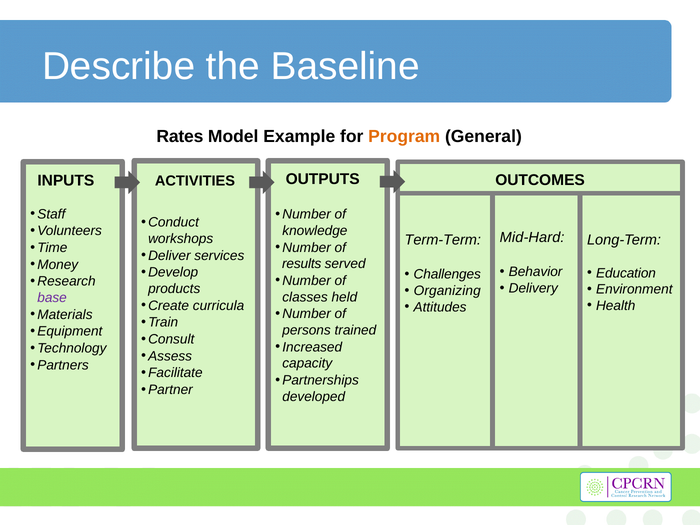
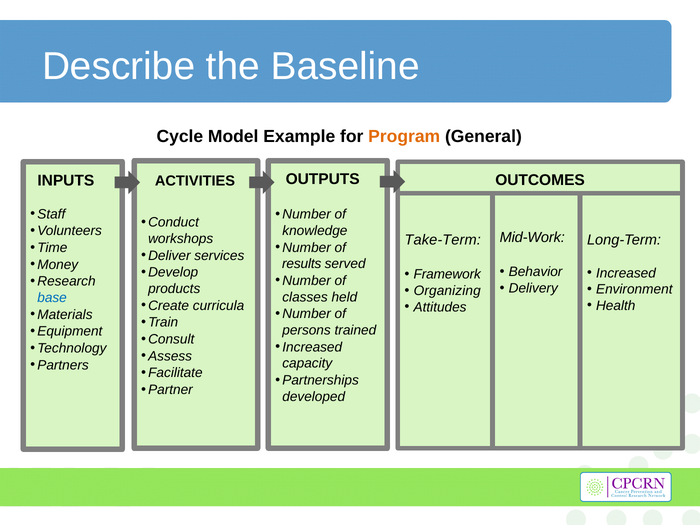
Rates: Rates -> Cycle (180, 137)
Mid-Hard: Mid-Hard -> Mid-Work (532, 238)
Term-Term: Term-Term -> Take-Term (443, 240)
Education: Education -> Increased (626, 273)
Challenges: Challenges -> Framework (447, 274)
base colour: purple -> blue (52, 298)
